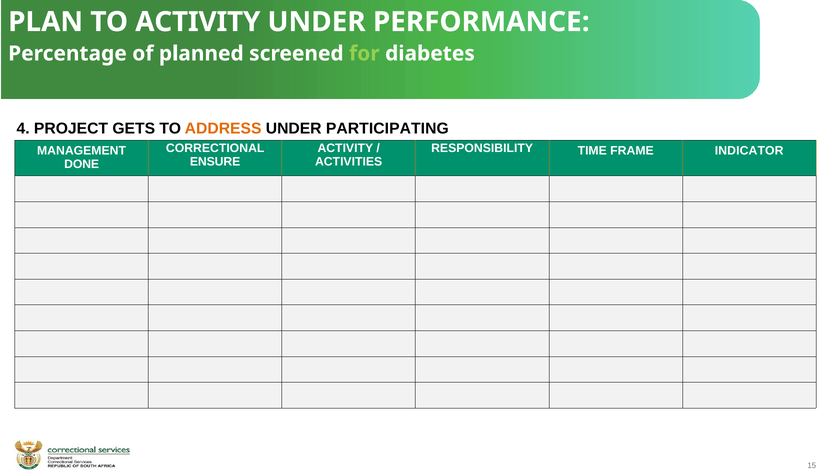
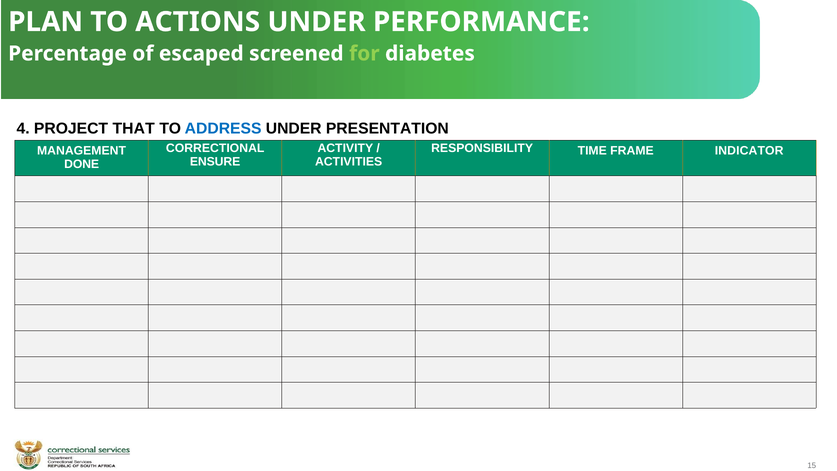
TO ACTIVITY: ACTIVITY -> ACTIONS (198, 22)
planned: planned -> escaped (201, 54)
GETS: GETS -> THAT (134, 128)
ADDRESS colour: orange -> blue (223, 128)
PARTICIPATING: PARTICIPATING -> PRESENTATION (387, 128)
